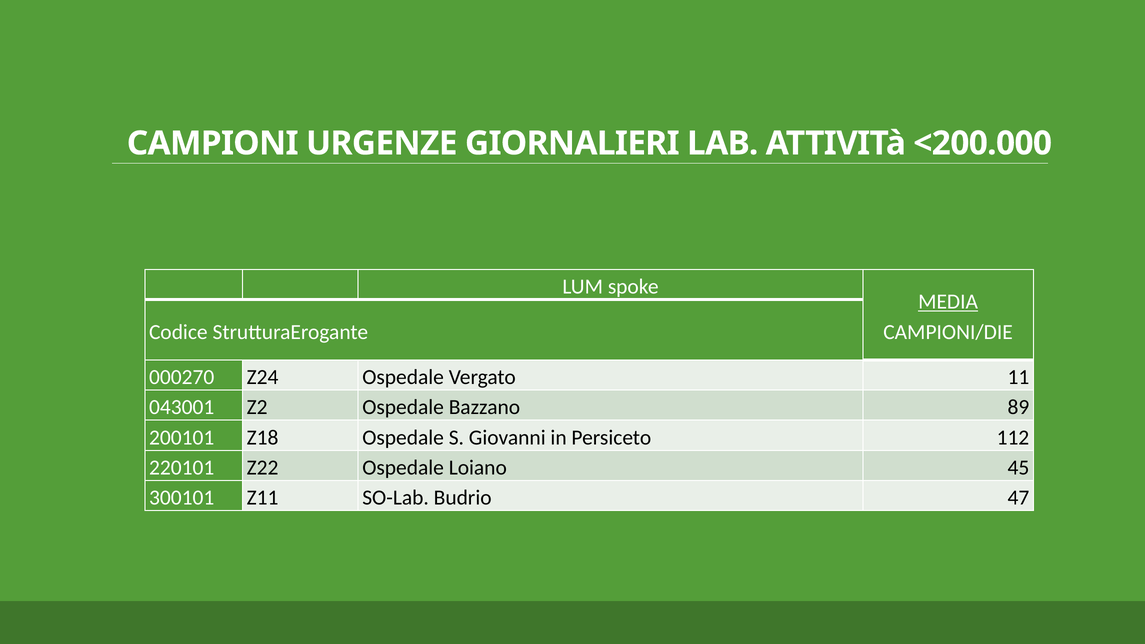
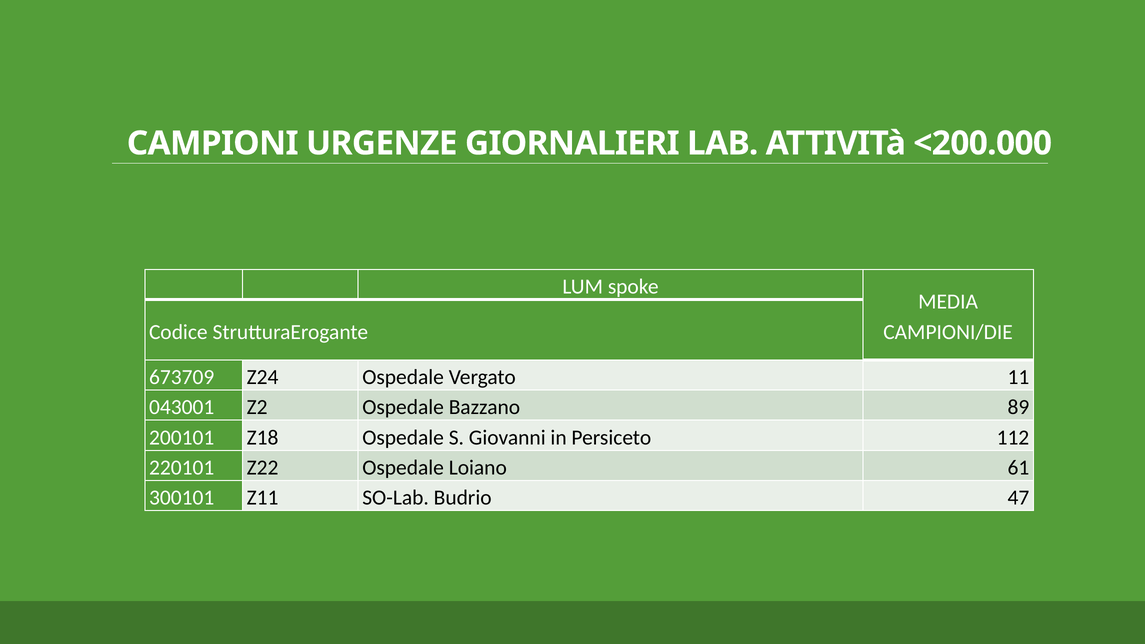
MEDIA underline: present -> none (948, 302)
000270: 000270 -> 673709 (182, 377)
45: 45 -> 61 (1018, 468)
